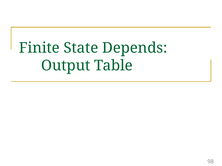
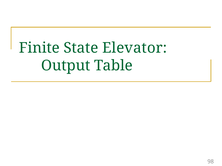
Depends: Depends -> Elevator (135, 48)
